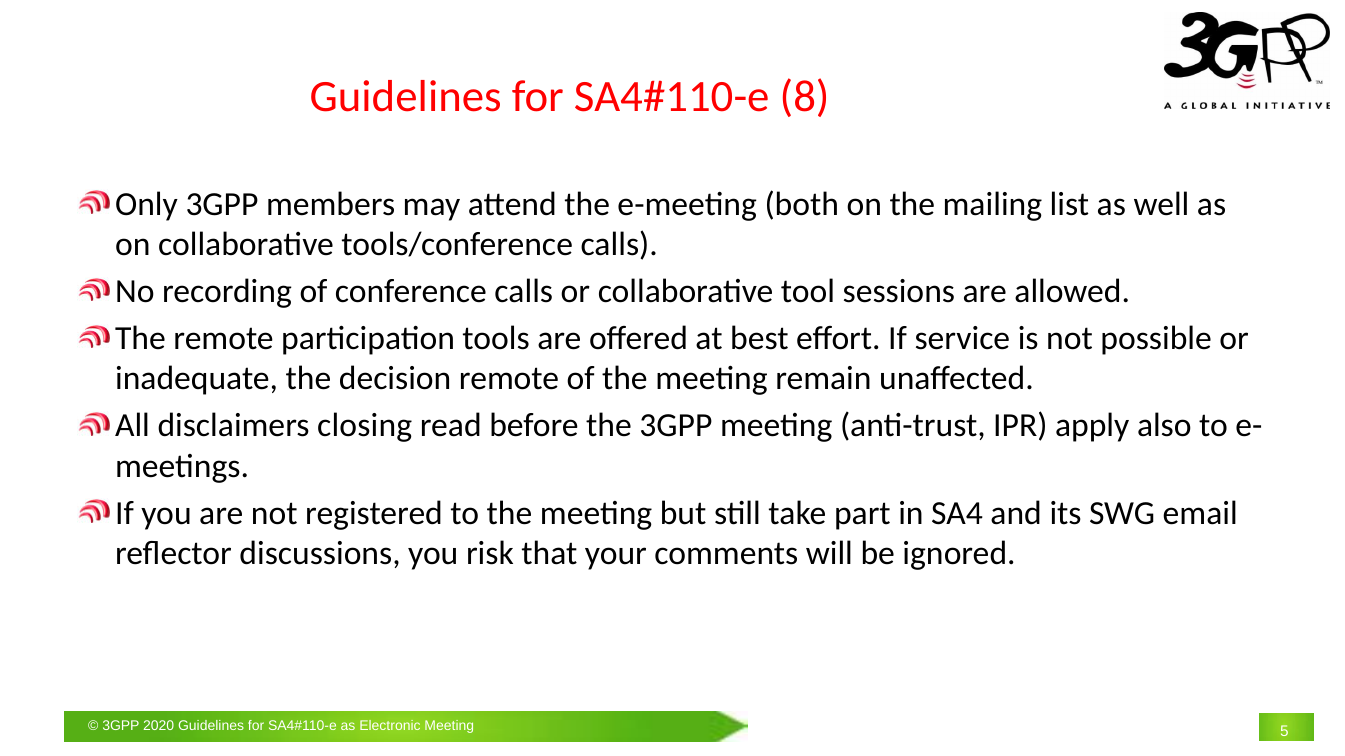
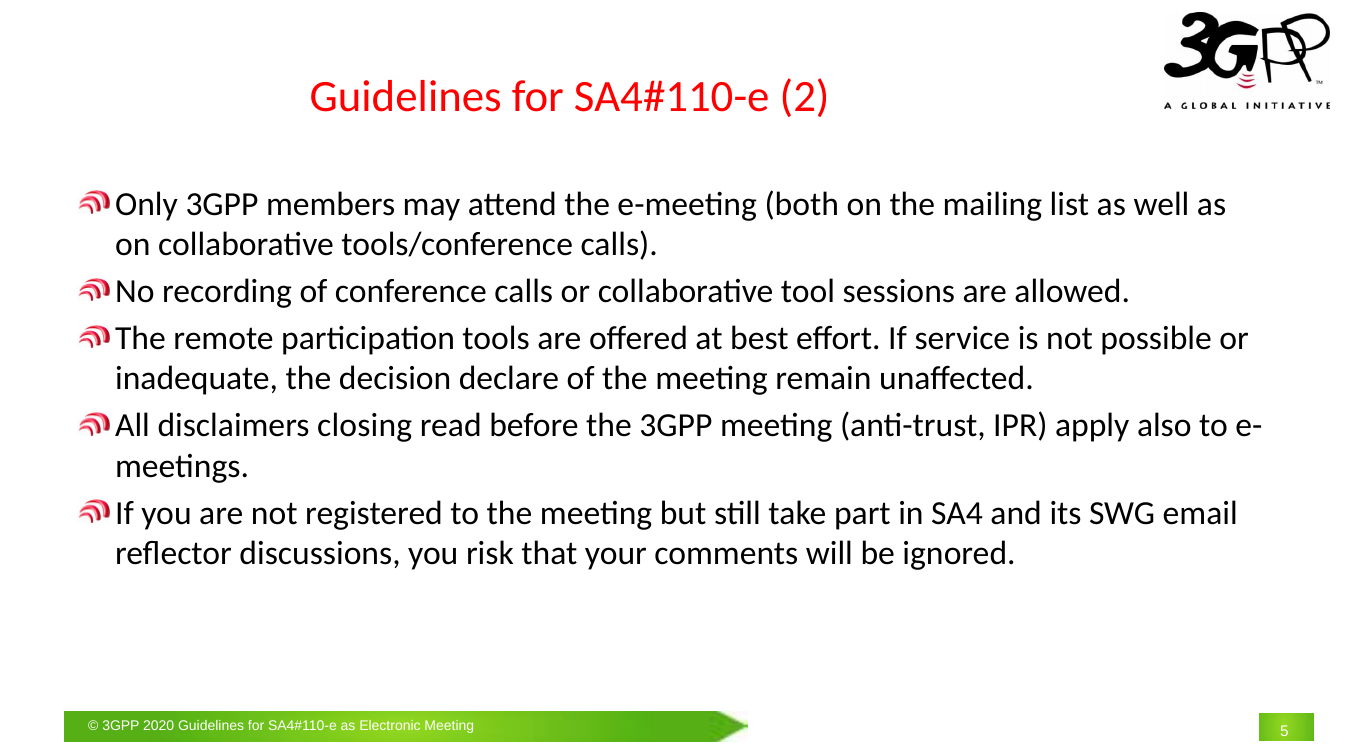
8: 8 -> 2 (805, 96)
decision remote: remote -> declare (509, 379)
